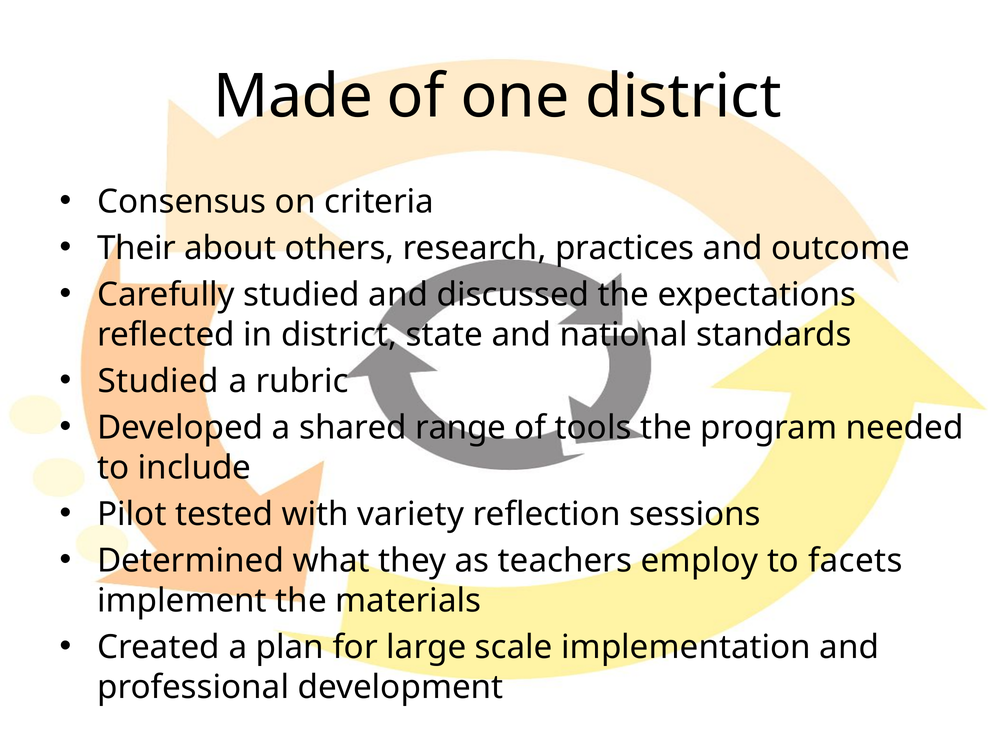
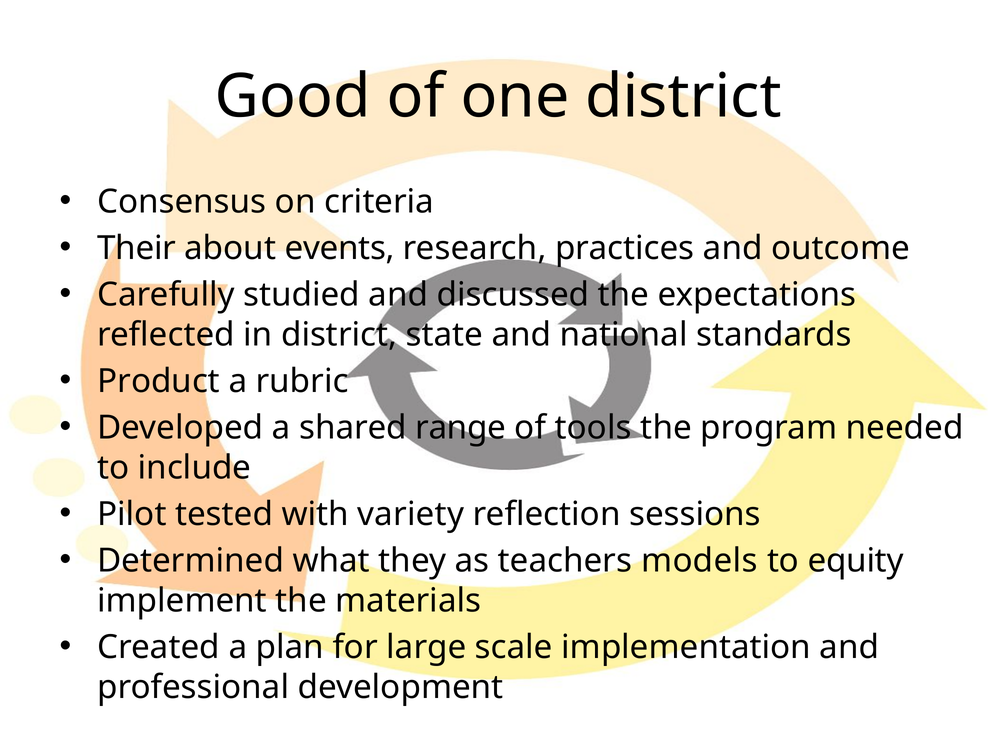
Made: Made -> Good (293, 97)
others: others -> events (340, 248)
Studied: Studied -> Product (159, 381)
employ: employ -> models (699, 561)
facets: facets -> equity (856, 561)
